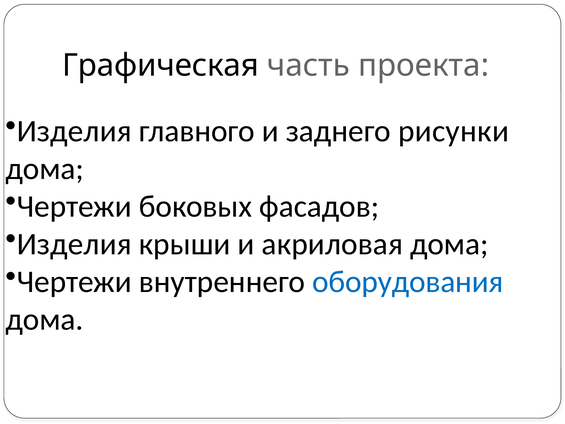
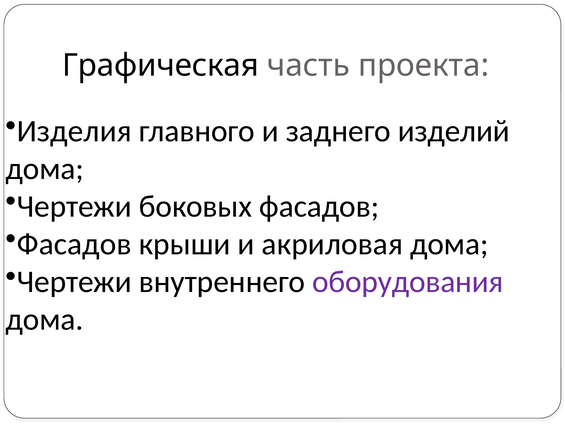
рисунки: рисунки -> изделий (454, 131)
Изделия: Изделия -> Фасадов (74, 244)
оборудования colour: blue -> purple (408, 282)
